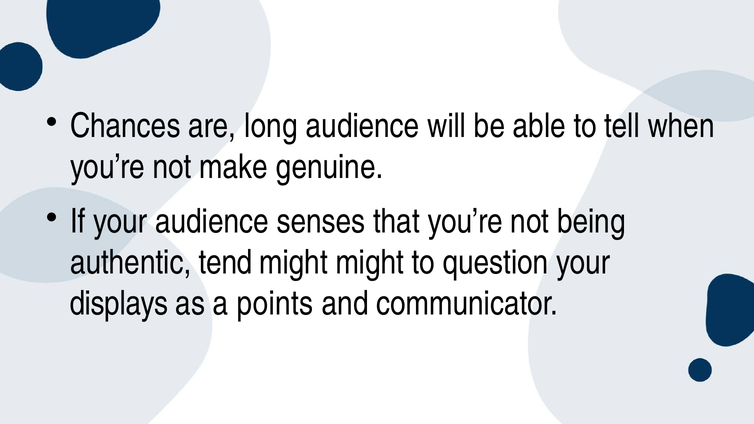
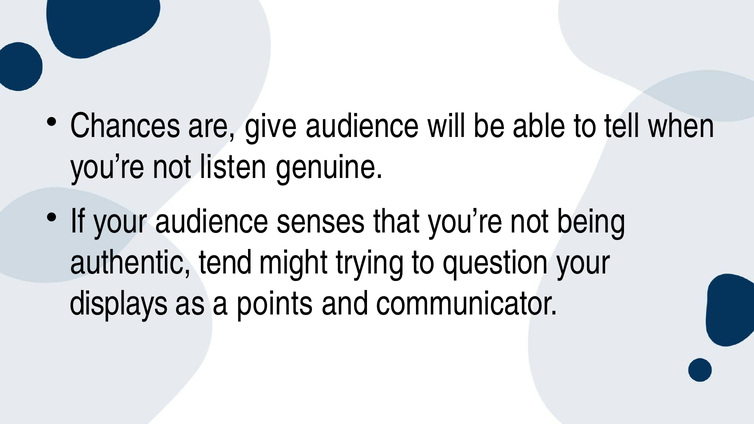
long: long -> give (271, 126)
make: make -> listen (234, 167)
might might: might -> trying (370, 262)
